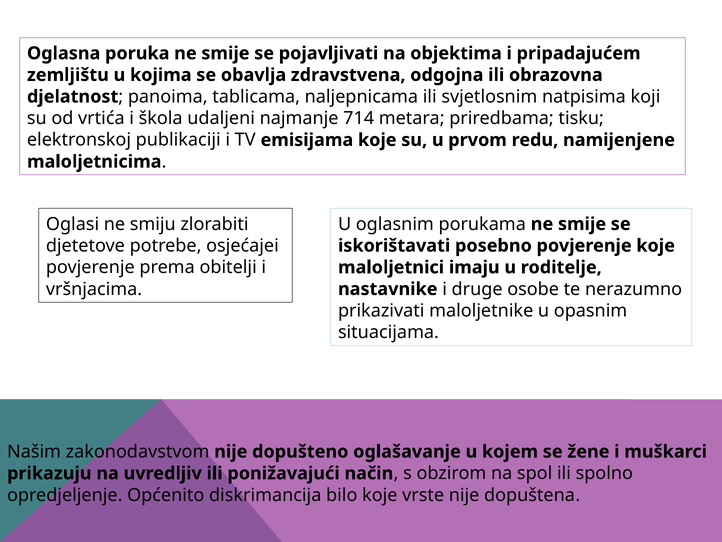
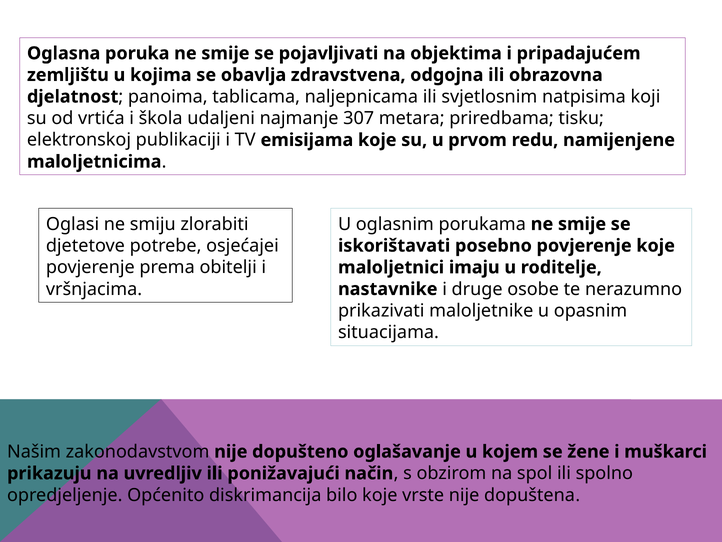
714: 714 -> 307 (359, 118)
